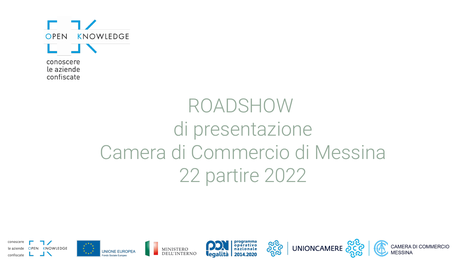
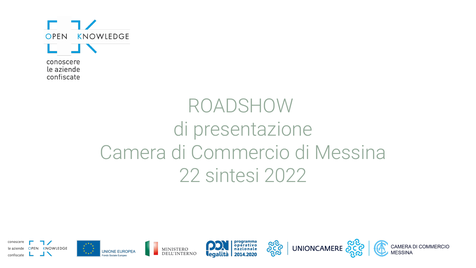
partire: partire -> sintesi (232, 176)
